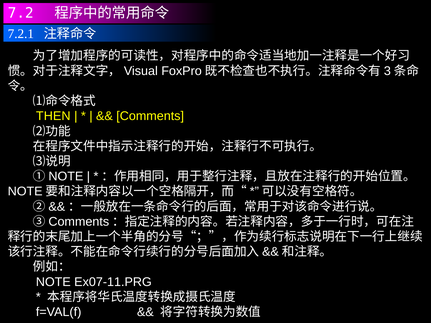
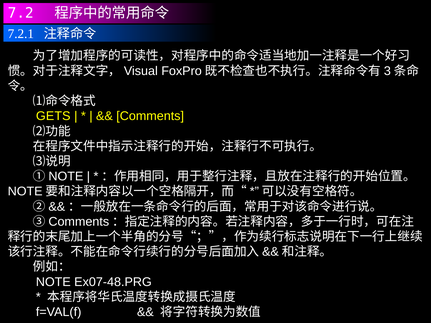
THEN: THEN -> GETS (53, 116)
Ex07-11.PRG: Ex07-11.PRG -> Ex07-48.PRG (113, 282)
